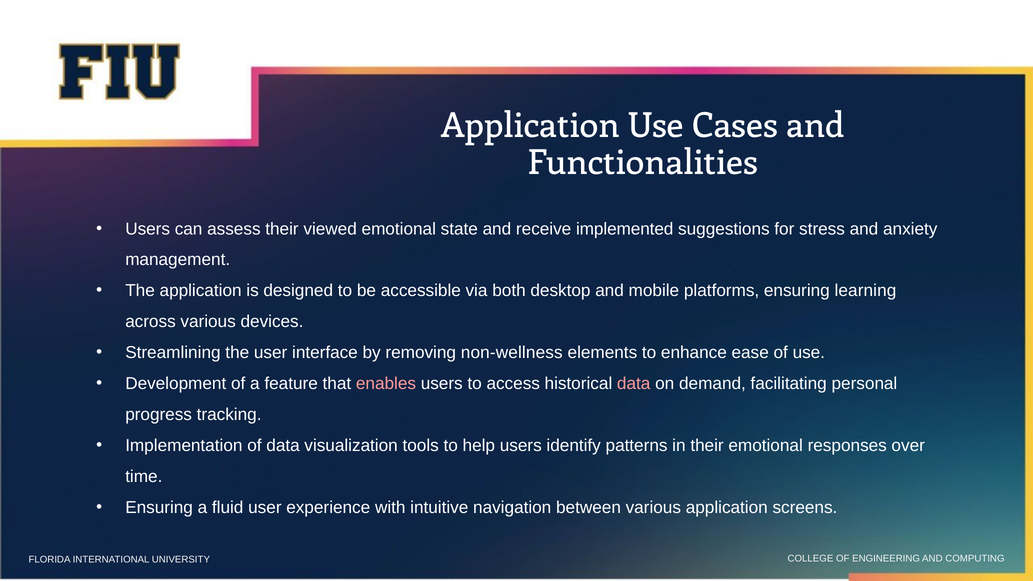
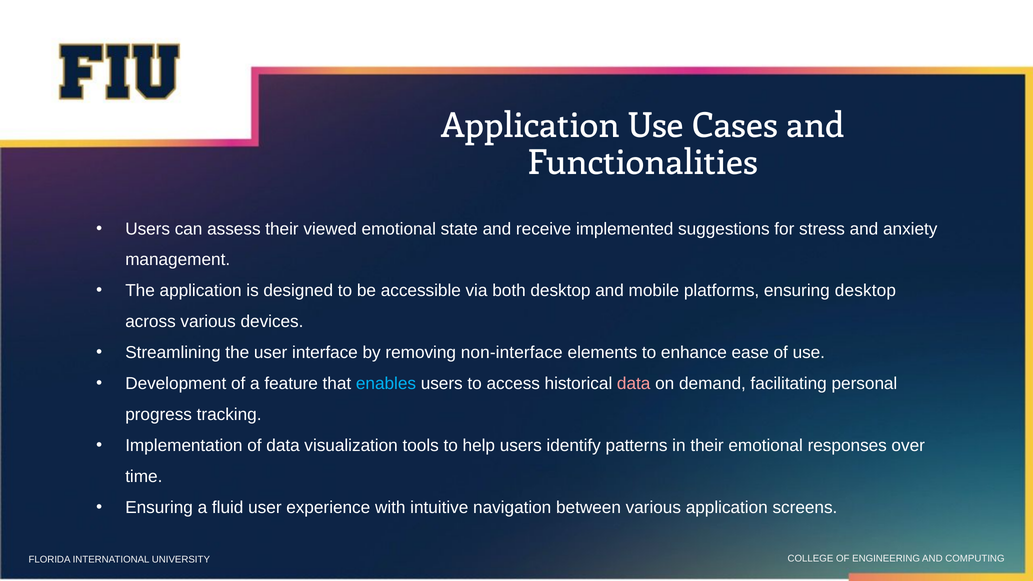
ensuring learning: learning -> desktop (865, 291)
non-wellness: non-wellness -> non-interface (512, 353)
enables colour: pink -> light blue (386, 384)
